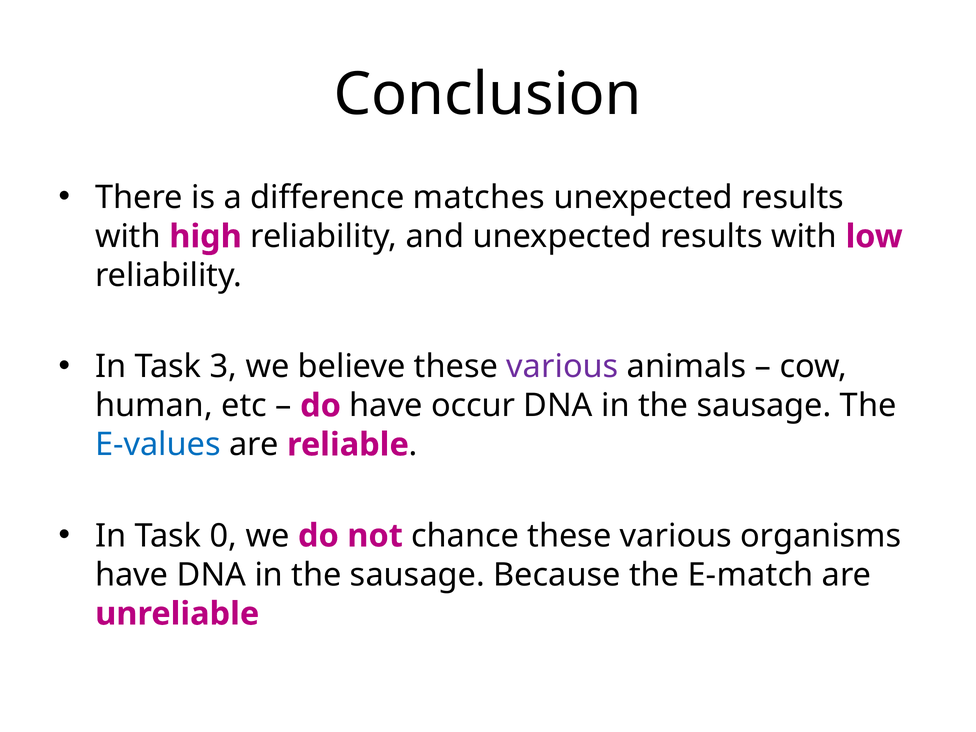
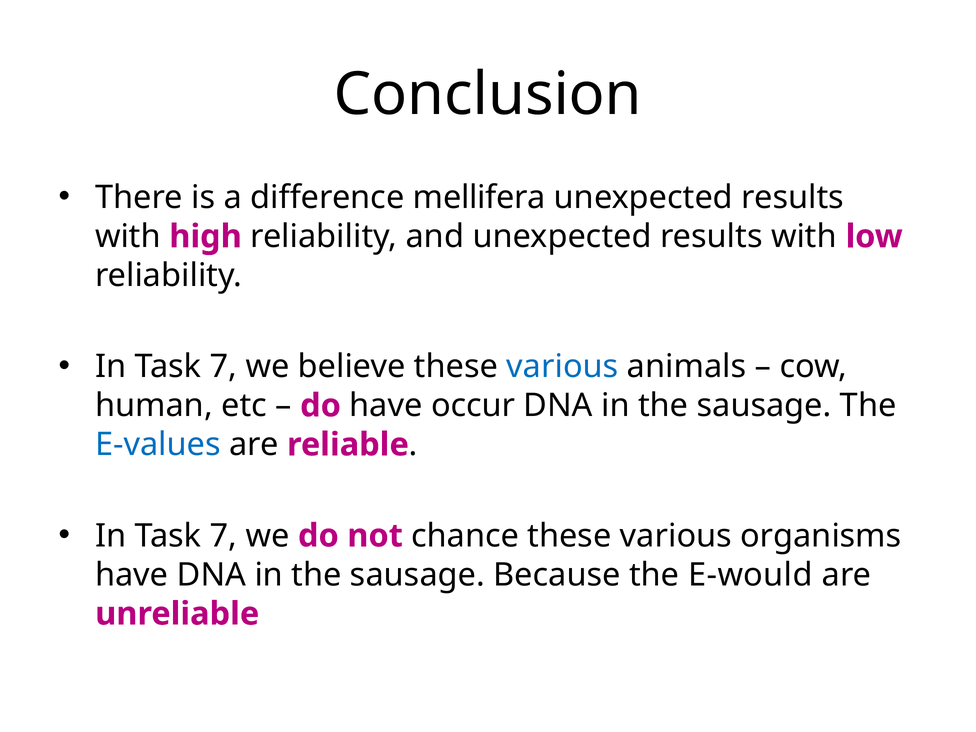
matches: matches -> mellifera (479, 197)
3: 3 -> 7 (223, 367)
various colour: purple -> blue (562, 367)
0: 0 -> 7 (223, 536)
E-match: E-match -> E-would (750, 575)
